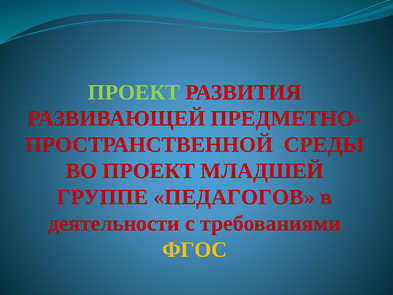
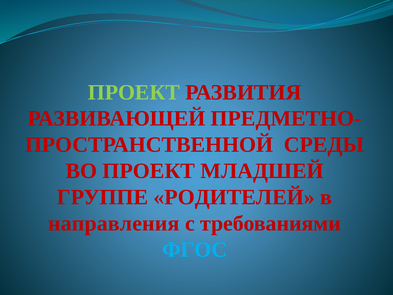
ПЕДАГОГОВ: ПЕДАГОГОВ -> РОДИТЕЛЕЙ (234, 197)
деятельности: деятельности -> направления (114, 223)
ФГОС colour: yellow -> light blue (195, 249)
